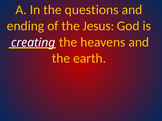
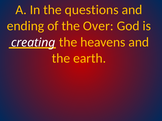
Jesus: Jesus -> Over (98, 26)
